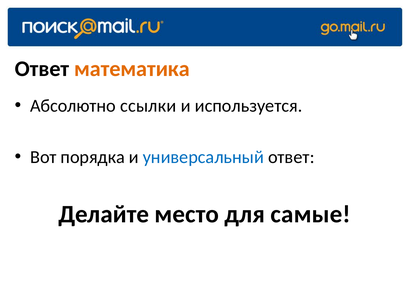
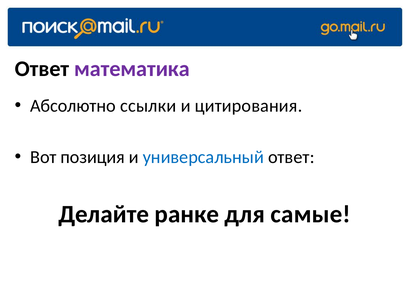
математика colour: orange -> purple (132, 69)
используется: используется -> цитирования (249, 106)
порядка: порядка -> позиция (93, 157)
место: место -> ранке (187, 214)
